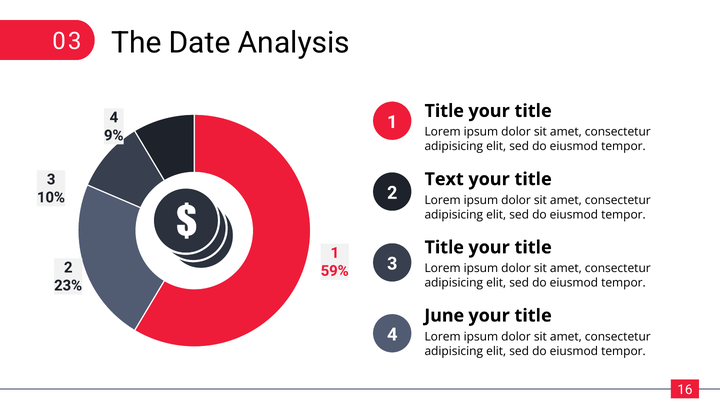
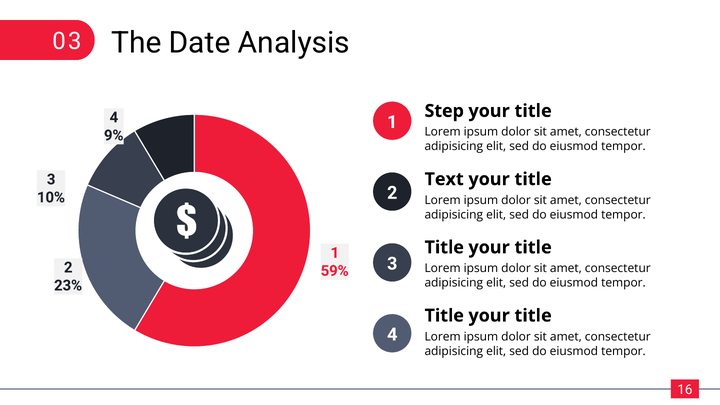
Title: Title -> Step (444, 111)
June: June -> Title (444, 316)
